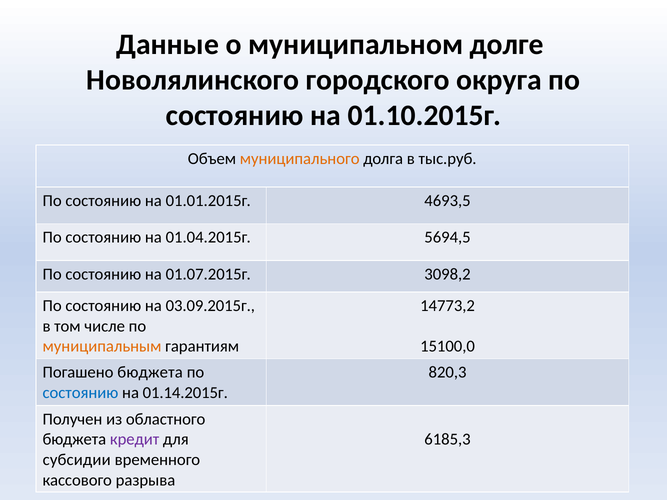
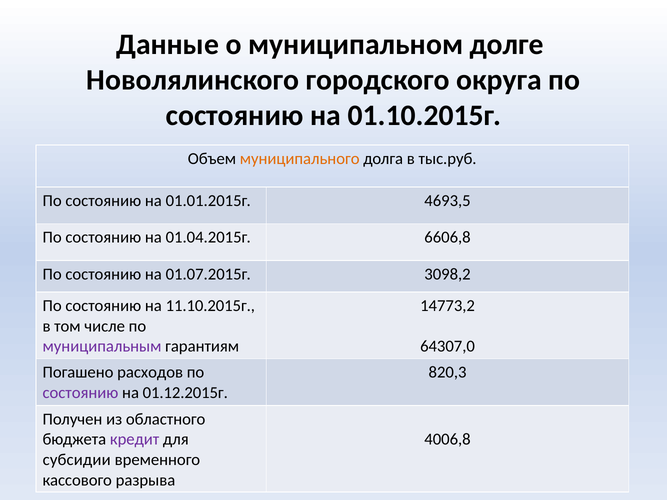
5694,5: 5694,5 -> 6606,8 (448, 238)
03.09.2015г: 03.09.2015г -> 11.10.2015г (210, 306)
муниципальным colour: orange -> purple (102, 347)
15100,0: 15100,0 -> 64307,0 (447, 347)
Погашено бюджета: бюджета -> расходов (150, 373)
состоянию colour: blue -> purple (80, 393)
01.14.2015г: 01.14.2015г -> 01.12.2015г (185, 393)
6185,3: 6185,3 -> 4006,8 (448, 440)
